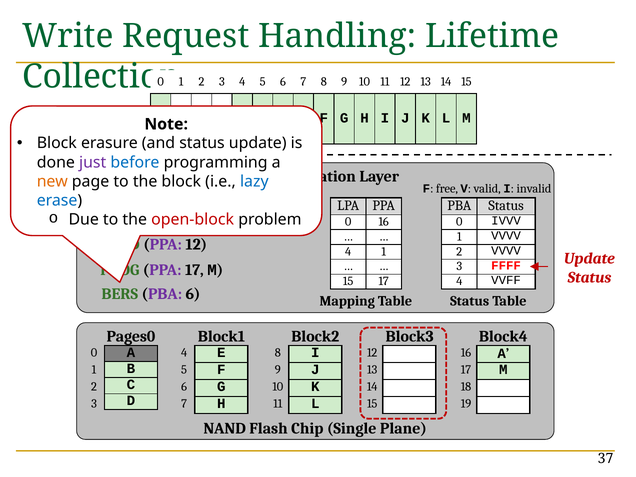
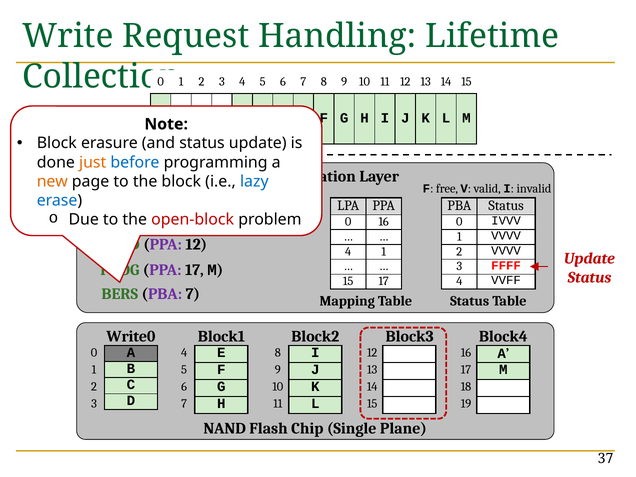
just colour: purple -> orange (93, 162)
PBA 6: 6 -> 7 (193, 294)
Pages0: Pages0 -> Write0 (131, 337)
